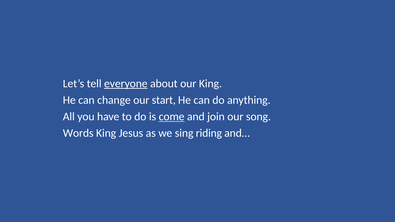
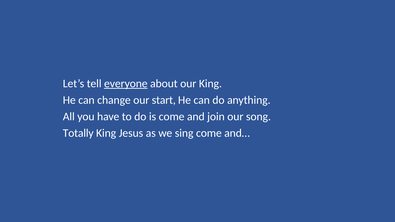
come underline: present -> none (172, 117)
Words: Words -> Totally (78, 133)
sing riding: riding -> come (209, 133)
